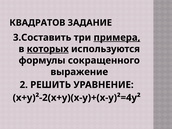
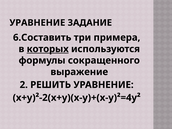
КВАДРАТОВ: КВАДРАТОВ -> УРАВНЕНИЕ (37, 23)
3.Составить: 3.Составить -> 6.Составить (42, 38)
примера underline: present -> none (117, 38)
